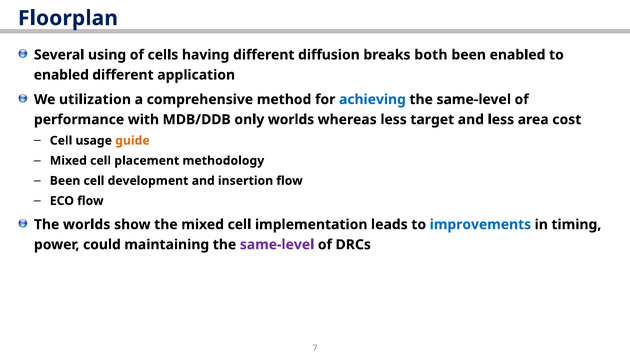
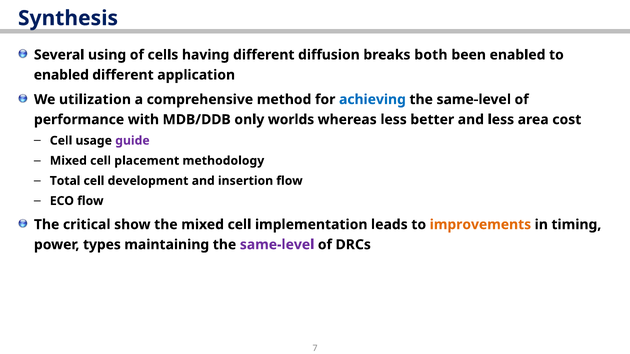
Floorplan: Floorplan -> Synthesis (68, 18)
target: target -> better (432, 120)
guide colour: orange -> purple (132, 141)
Been: Been -> Total (65, 181)
The worlds: worlds -> critical (87, 225)
improvements colour: blue -> orange (480, 225)
could: could -> types (102, 245)
